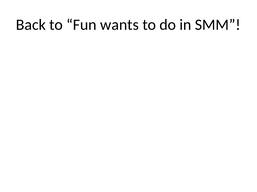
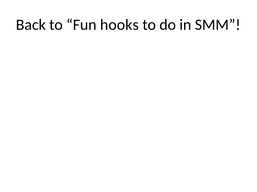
wants: wants -> hooks (119, 25)
